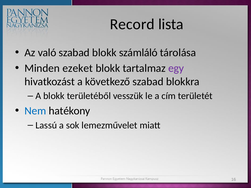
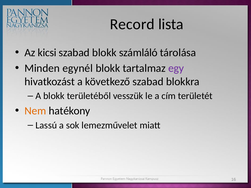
való: való -> kicsi (47, 53)
ezeket: ezeket -> egynél (78, 68)
Nem colour: blue -> orange (35, 111)
